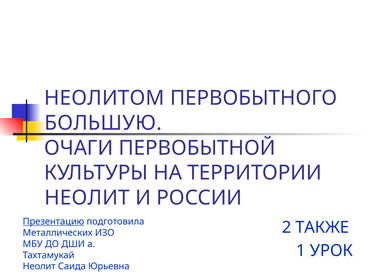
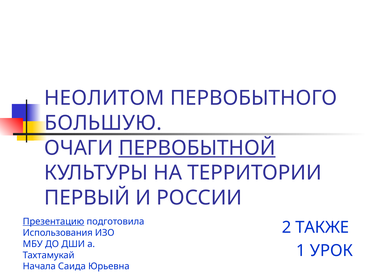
ПЕРВОБЫТНОЙ underline: none -> present (197, 148)
НЕОЛИТ: НЕОЛИТ -> ПЕРВЫЙ (87, 198)
Металлических: Металлических -> Использования (58, 233)
Неолит: Неолит -> Начала (39, 266)
